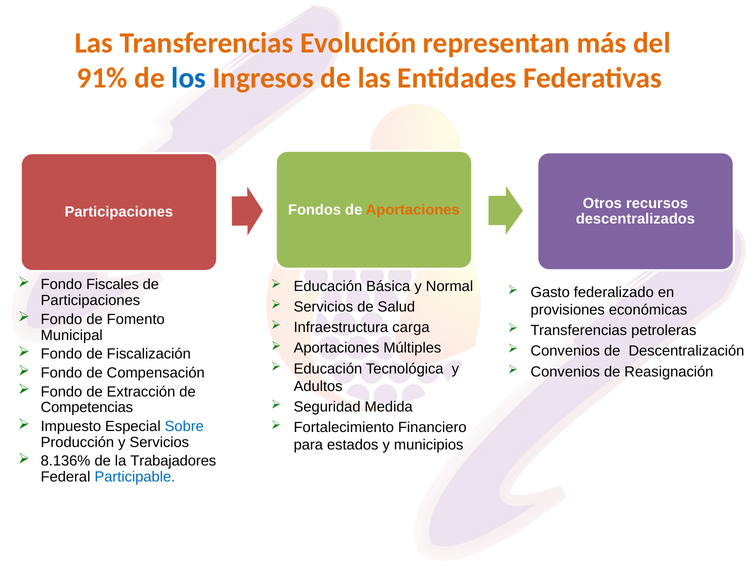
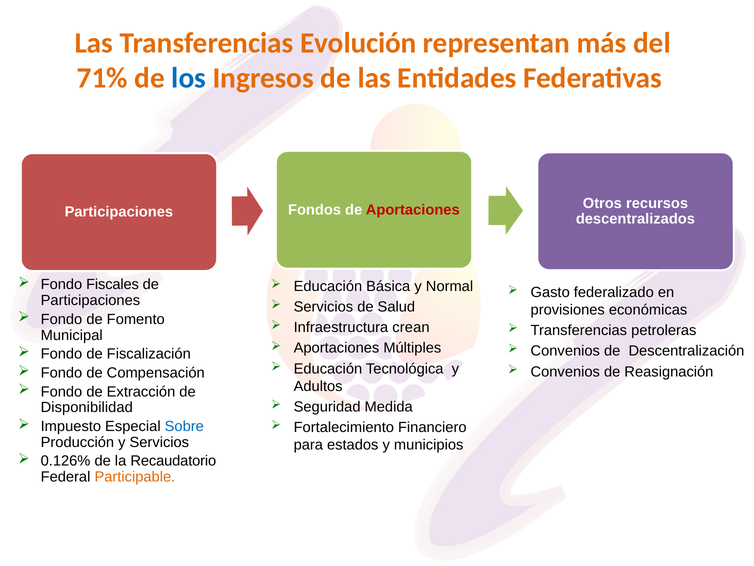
91%: 91% -> 71% (102, 78)
Aportaciones colour: orange -> red (413, 209)
carga: carga -> crean (411, 327)
Competencias: Competencias -> Disponibilidad (87, 407)
8.136%: 8.136% -> 0.126% (66, 461)
Trabajadores: Trabajadores -> Recaudatorio (173, 461)
Participable colour: blue -> orange (135, 477)
